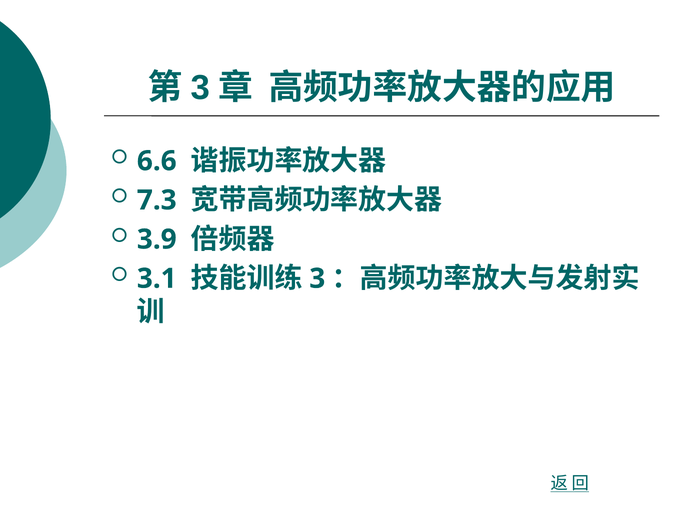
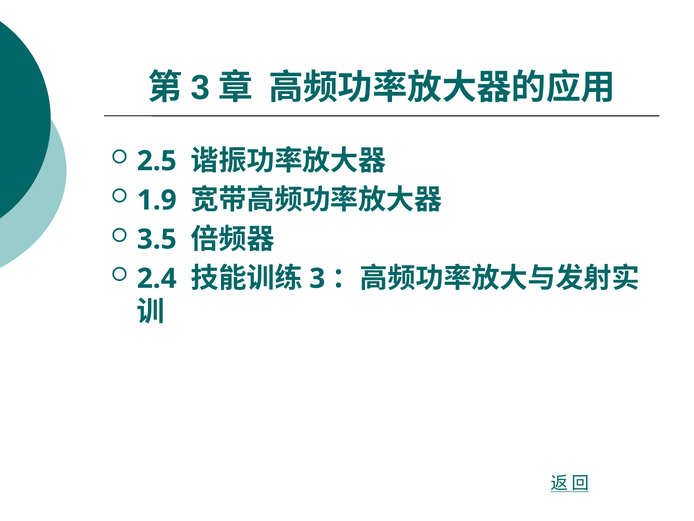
6.6: 6.6 -> 2.5 (157, 161)
7.3: 7.3 -> 1.9 (157, 200)
3.9: 3.9 -> 3.5 (157, 239)
3.1: 3.1 -> 2.4 (157, 278)
